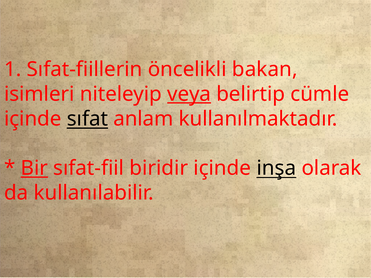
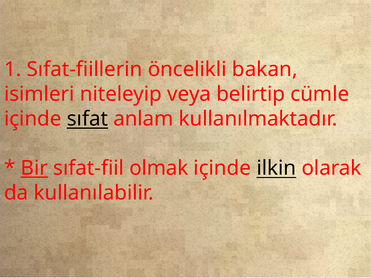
veya underline: present -> none (189, 94)
biridir: biridir -> olmak (159, 168)
inşa: inşa -> ilkin (276, 168)
